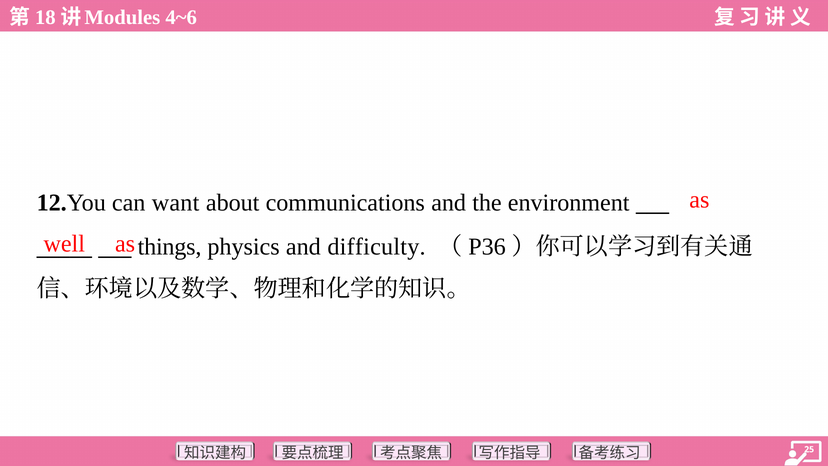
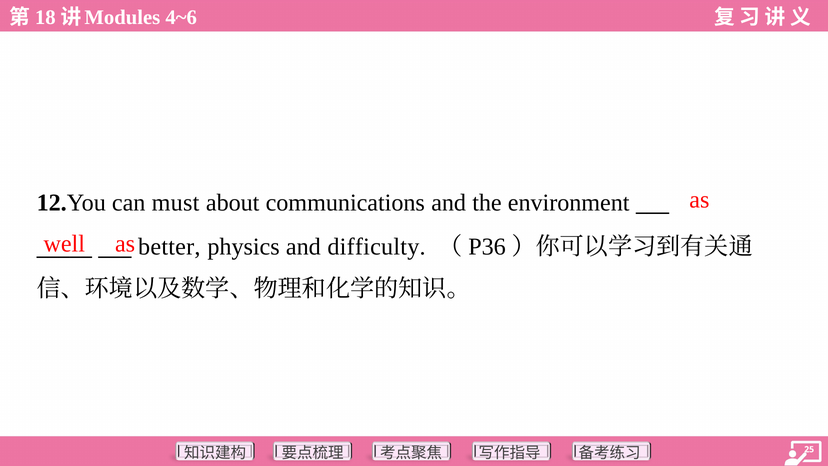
want: want -> must (176, 203)
things: things -> better (169, 247)
